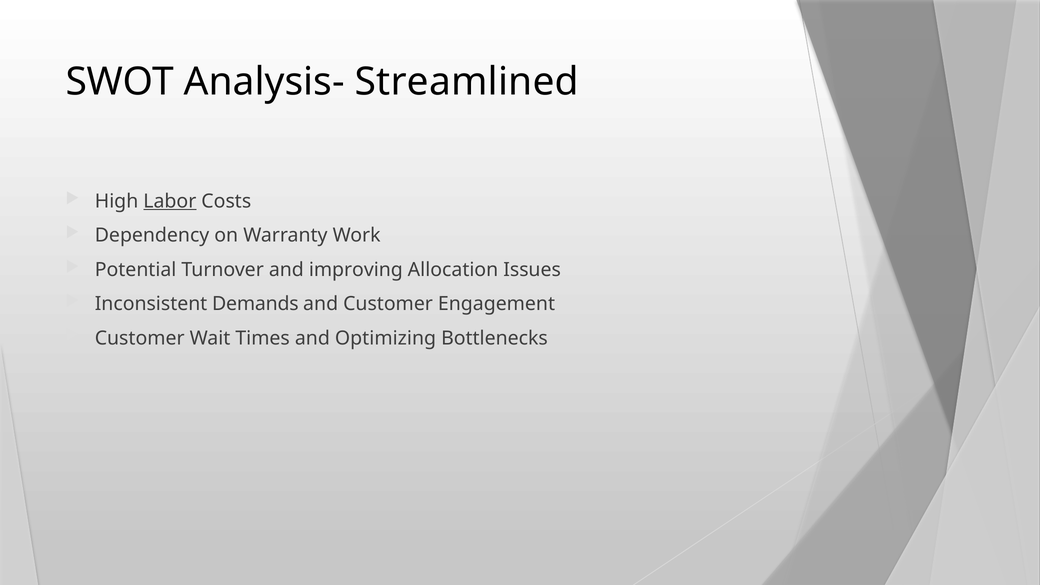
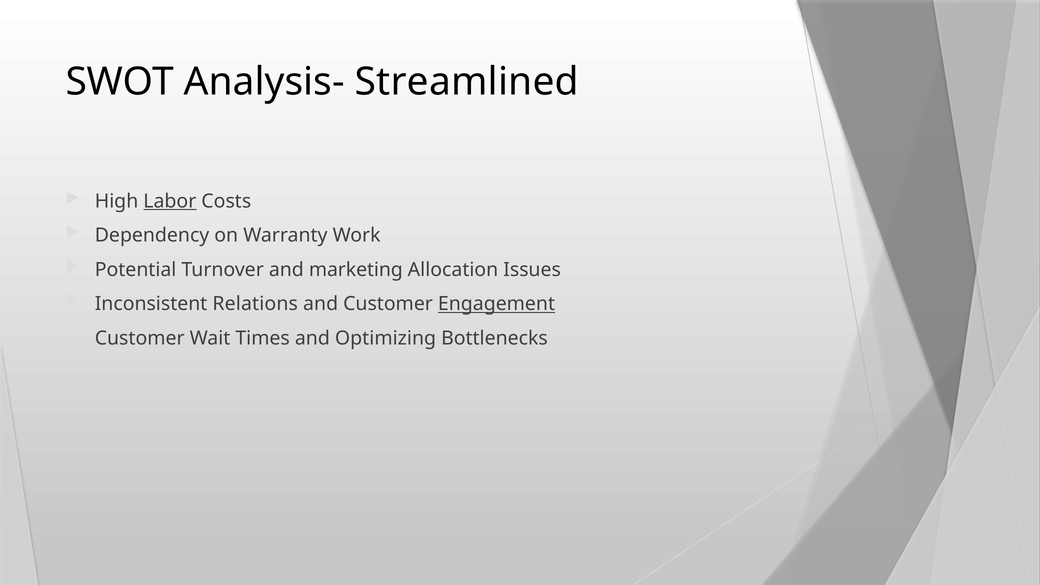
improving: improving -> marketing (356, 270)
Demands: Demands -> Relations (255, 304)
Engagement underline: none -> present (497, 304)
